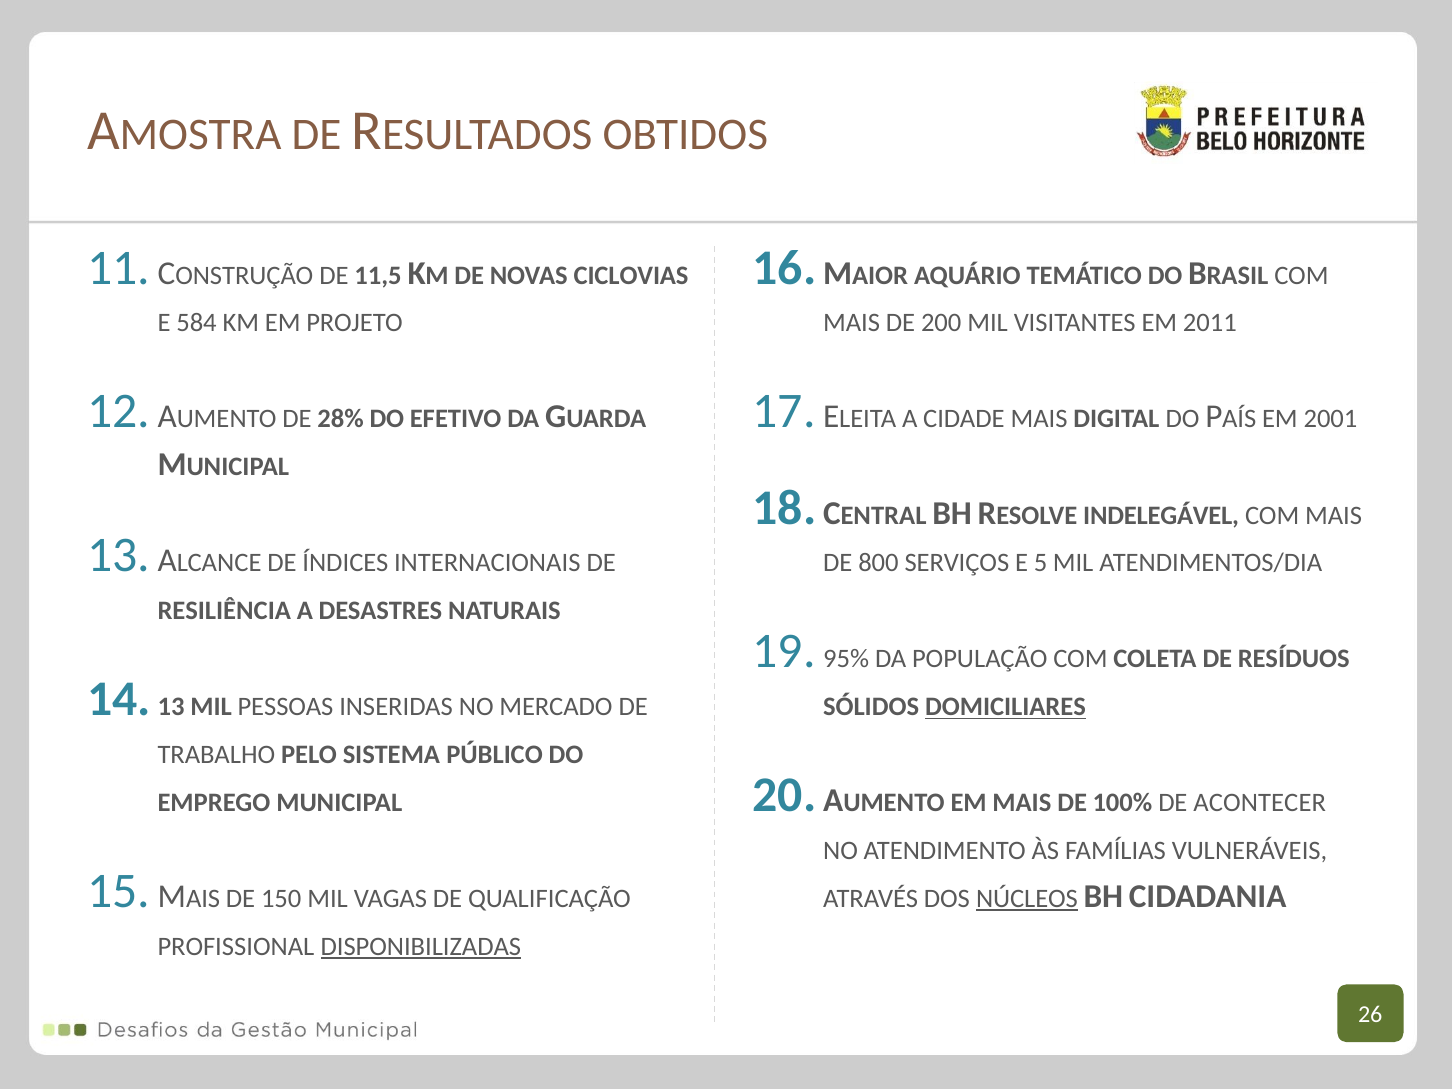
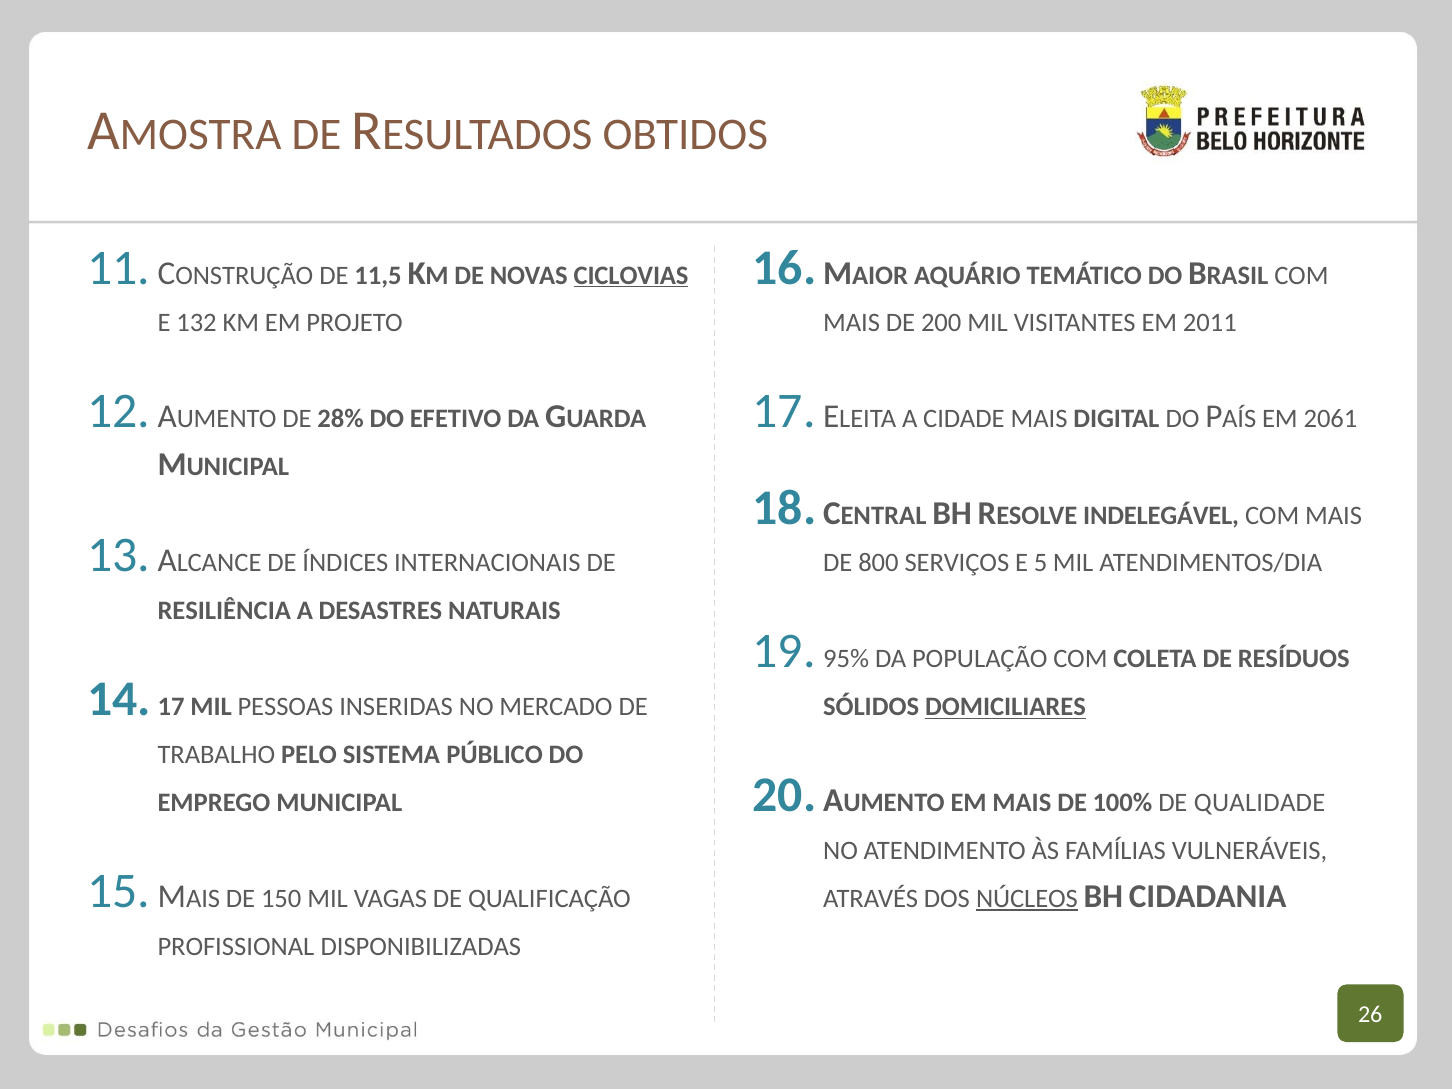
CICLOVIAS underline: none -> present (631, 275)
584: 584 -> 132 (197, 323)
2001: 2001 -> 2061 (1330, 419)
13: 13 -> 17 (171, 707)
ACONTECER: ACONTECER -> QUALIDADE (1260, 803)
DISPONIBILIZADAS underline: present -> none (421, 946)
